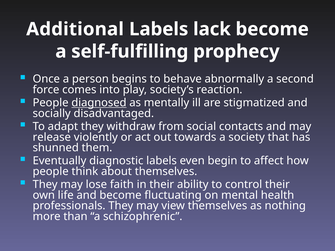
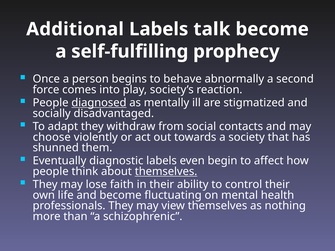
lack: lack -> talk (212, 29)
release: release -> choose (52, 137)
themselves underline: none -> present (166, 172)
